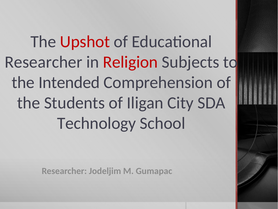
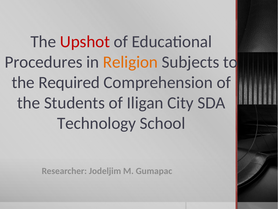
Researcher: Researcher -> Procedures (44, 62)
Religion colour: red -> orange (130, 62)
Intended: Intended -> Required (69, 82)
